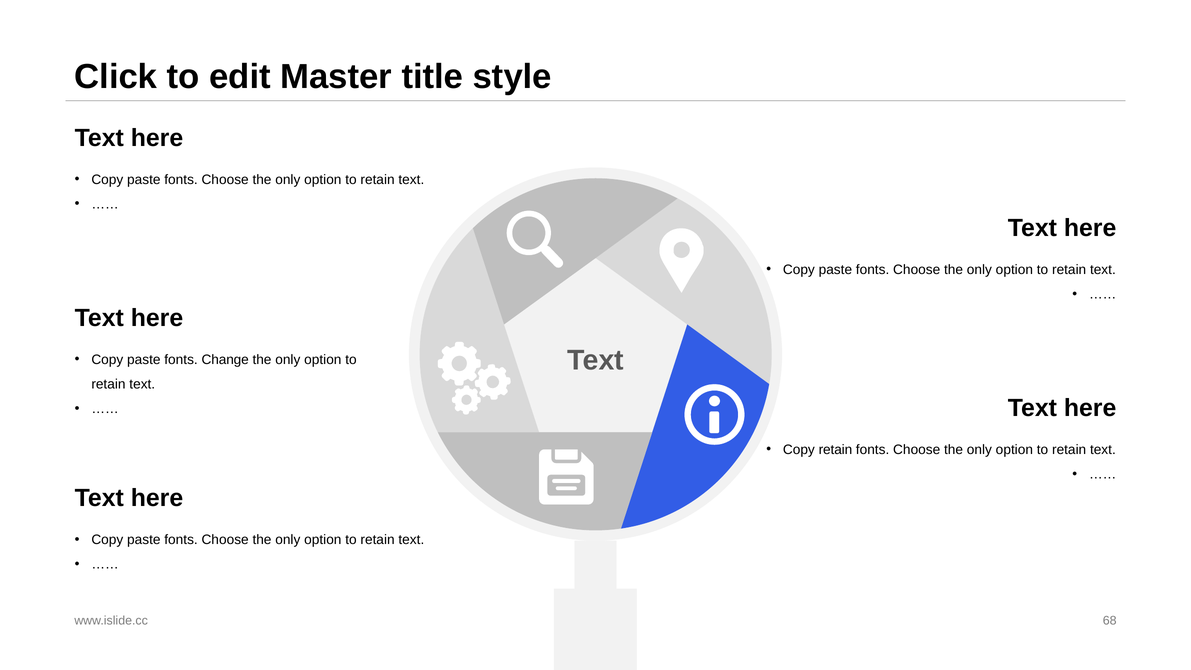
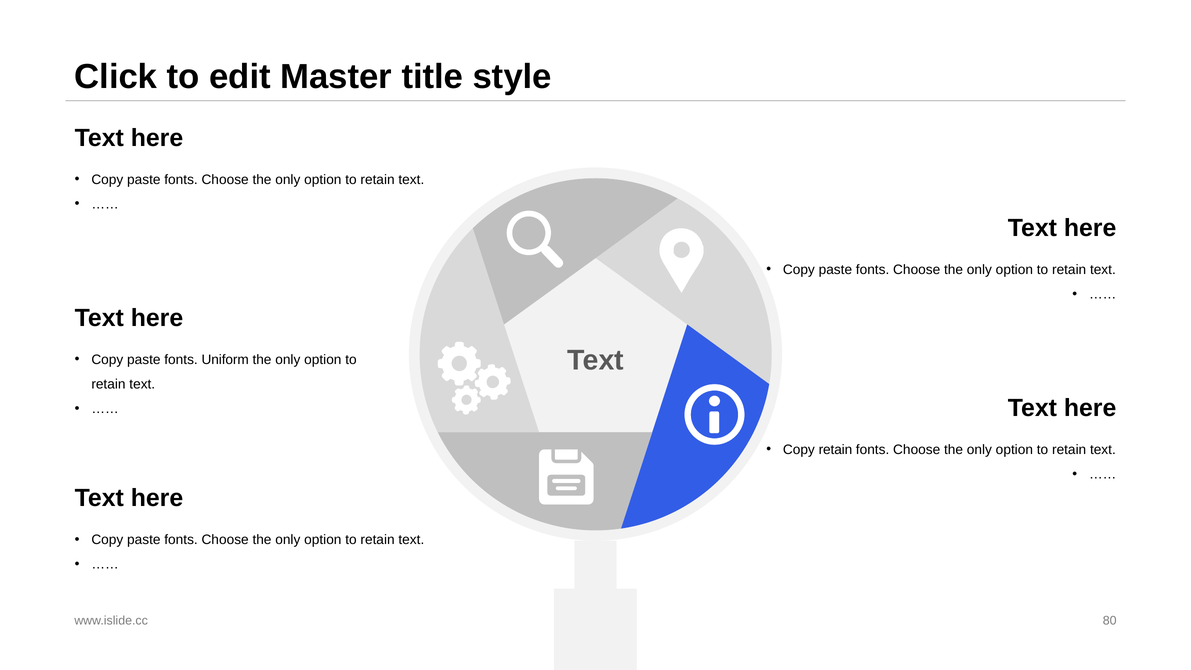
Change: Change -> Uniform (225, 360)
68: 68 -> 80 (1110, 621)
